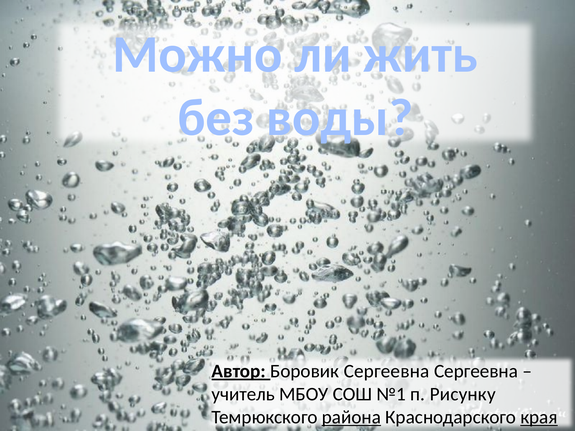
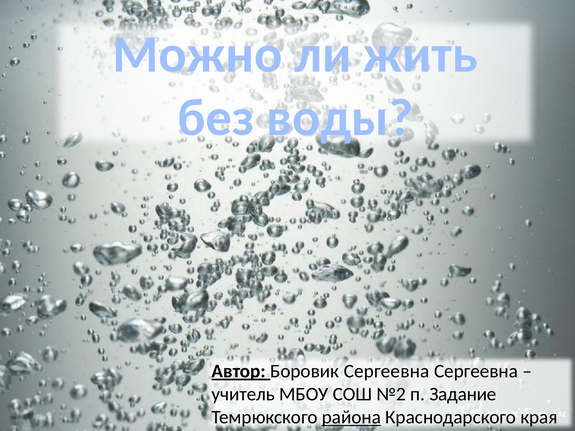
№1: №1 -> №2 (391, 394)
Рисунку: Рисунку -> Задание (463, 394)
края underline: present -> none (539, 417)
